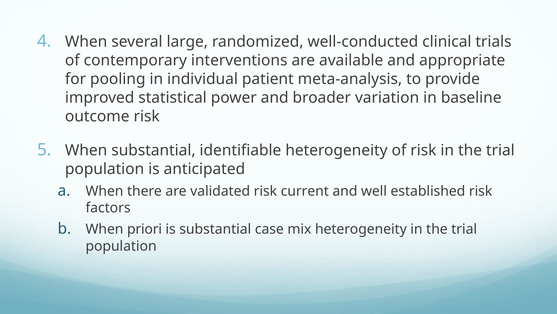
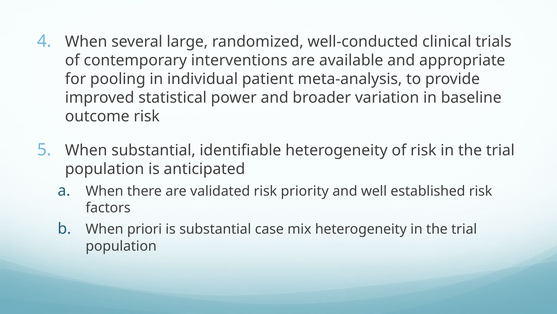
current: current -> priority (305, 191)
